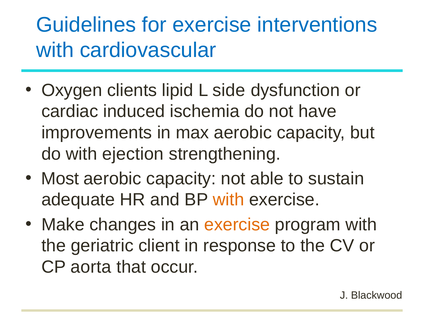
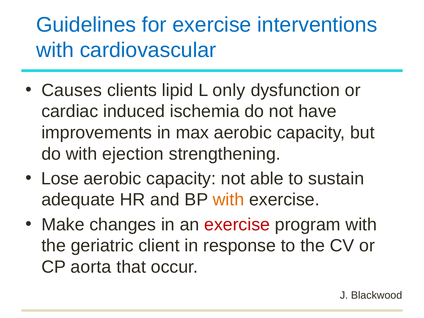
Oxygen: Oxygen -> Causes (72, 90)
side: side -> only (229, 90)
Most: Most -> Lose (60, 179)
exercise colour: orange -> red (237, 225)
